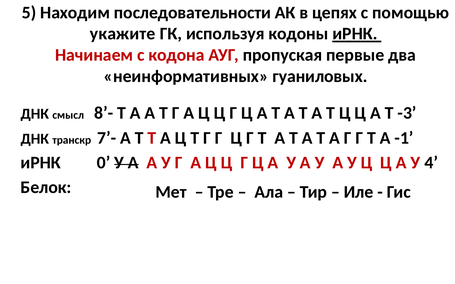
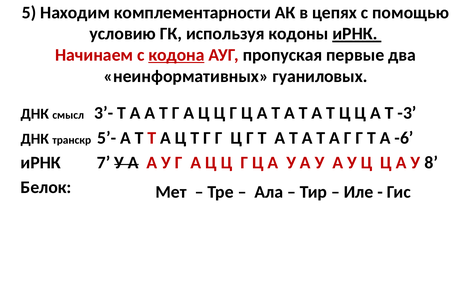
последовательности: последовательности -> комплементарности (192, 13)
укажите: укажите -> условию (123, 34)
кодона underline: none -> present (176, 55)
8’-: 8’- -> 3’- (104, 113)
7’-: 7’- -> 5’- (107, 138)
-1: -1 -> -6 (404, 138)
0: 0 -> 7 (104, 163)
4: 4 -> 8 (431, 163)
